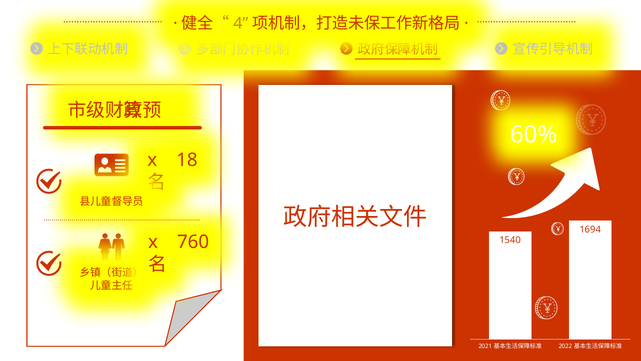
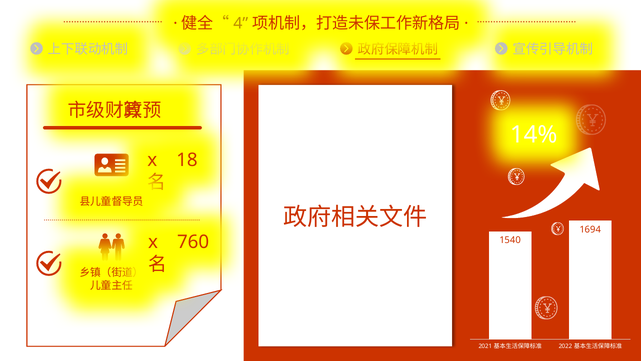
60%: 60% -> 14% (534, 134)
